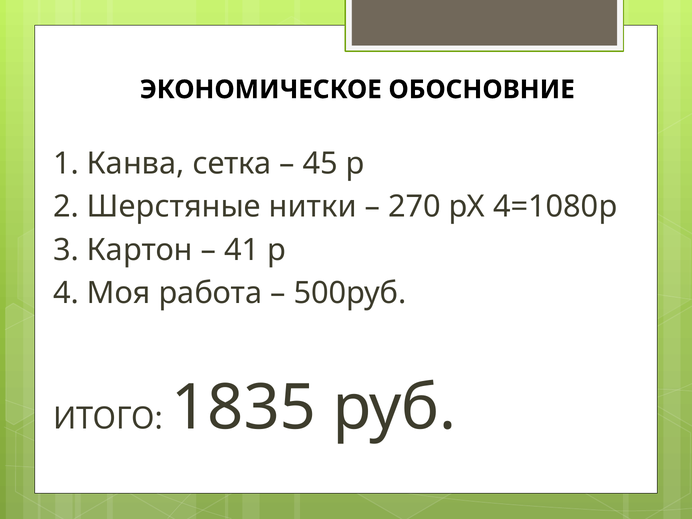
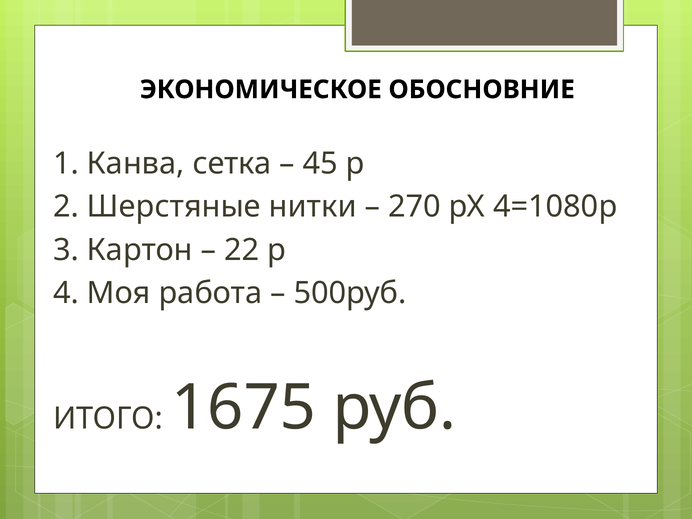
41: 41 -> 22 (242, 250)
1835: 1835 -> 1675 (244, 408)
